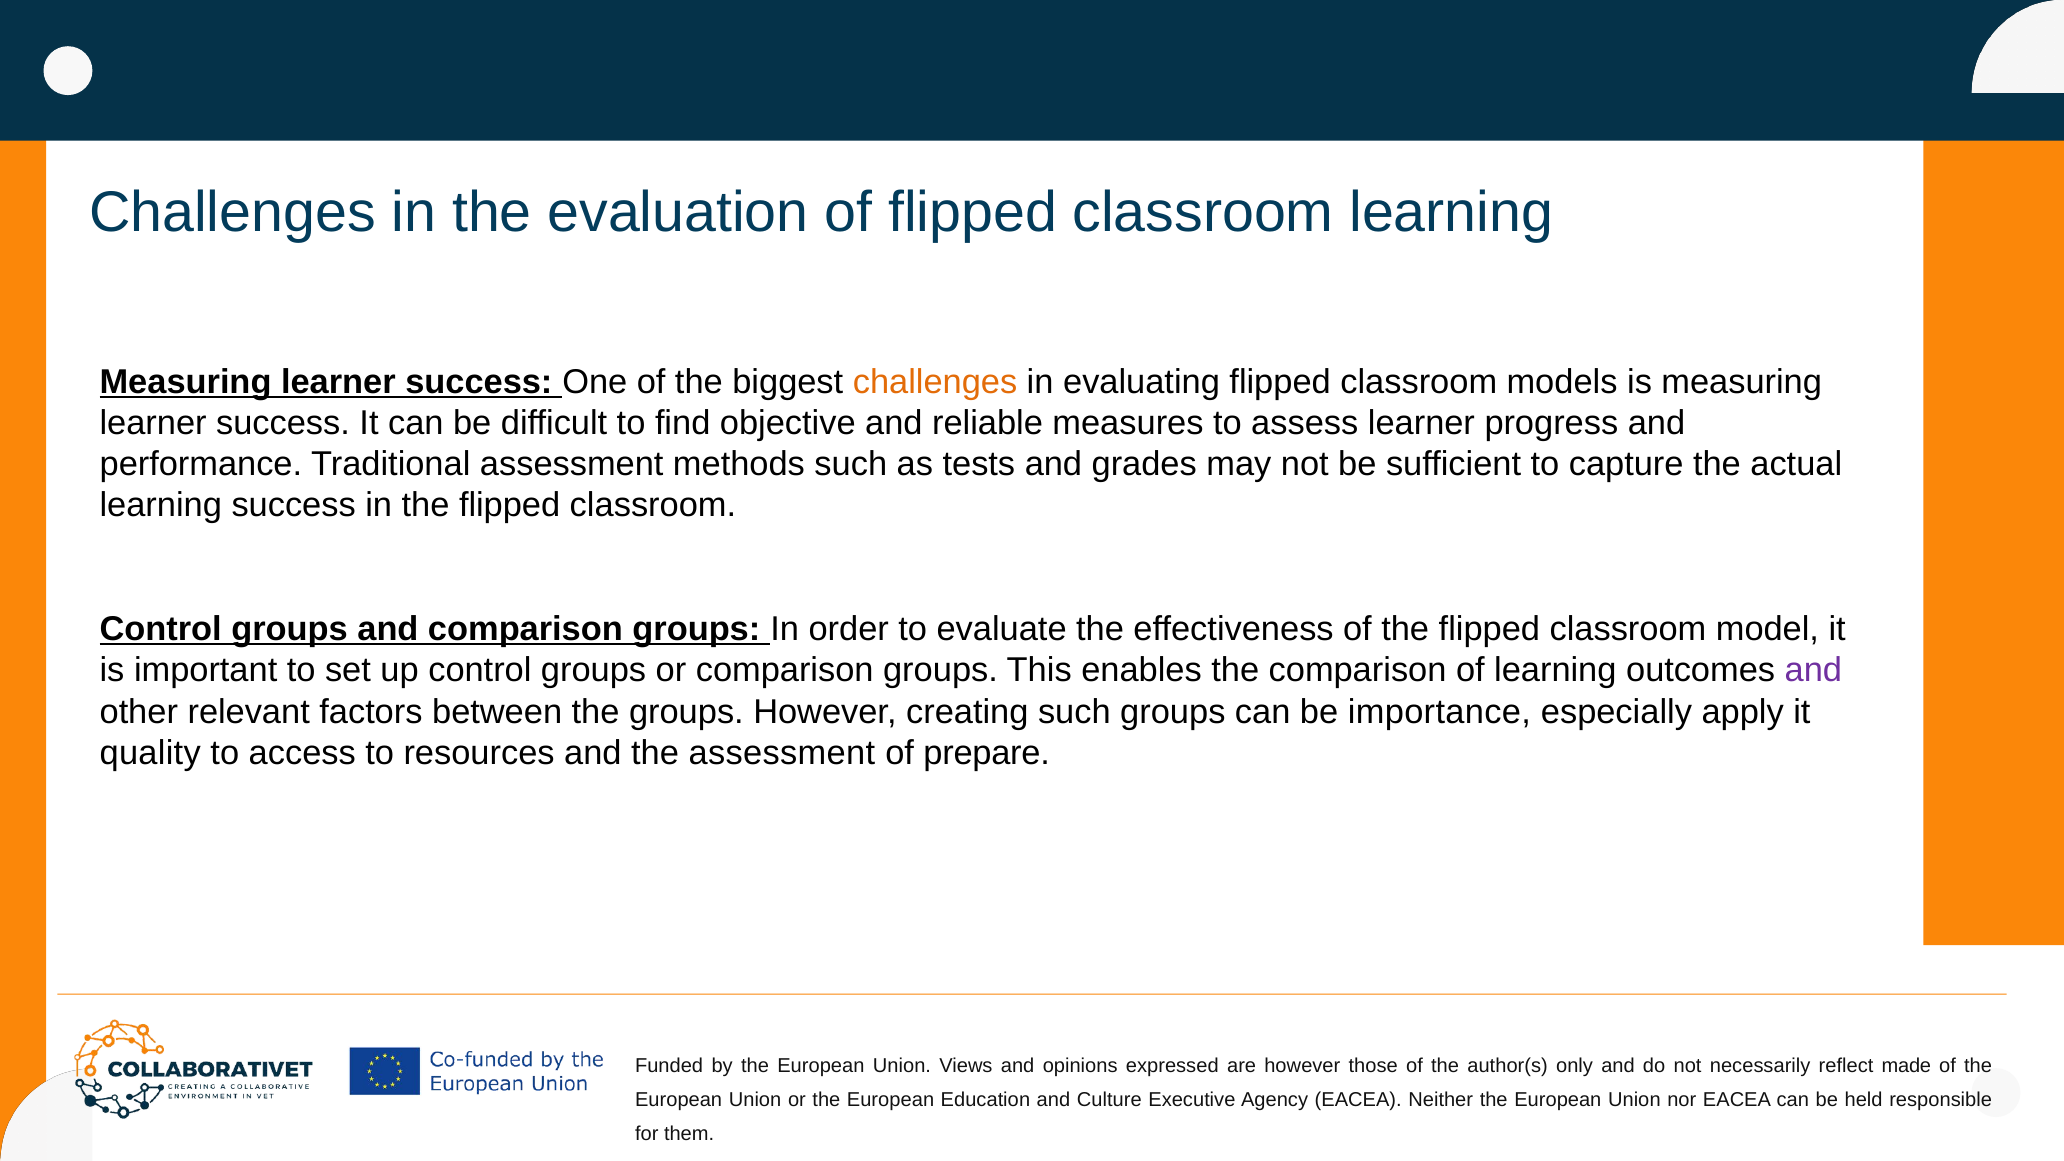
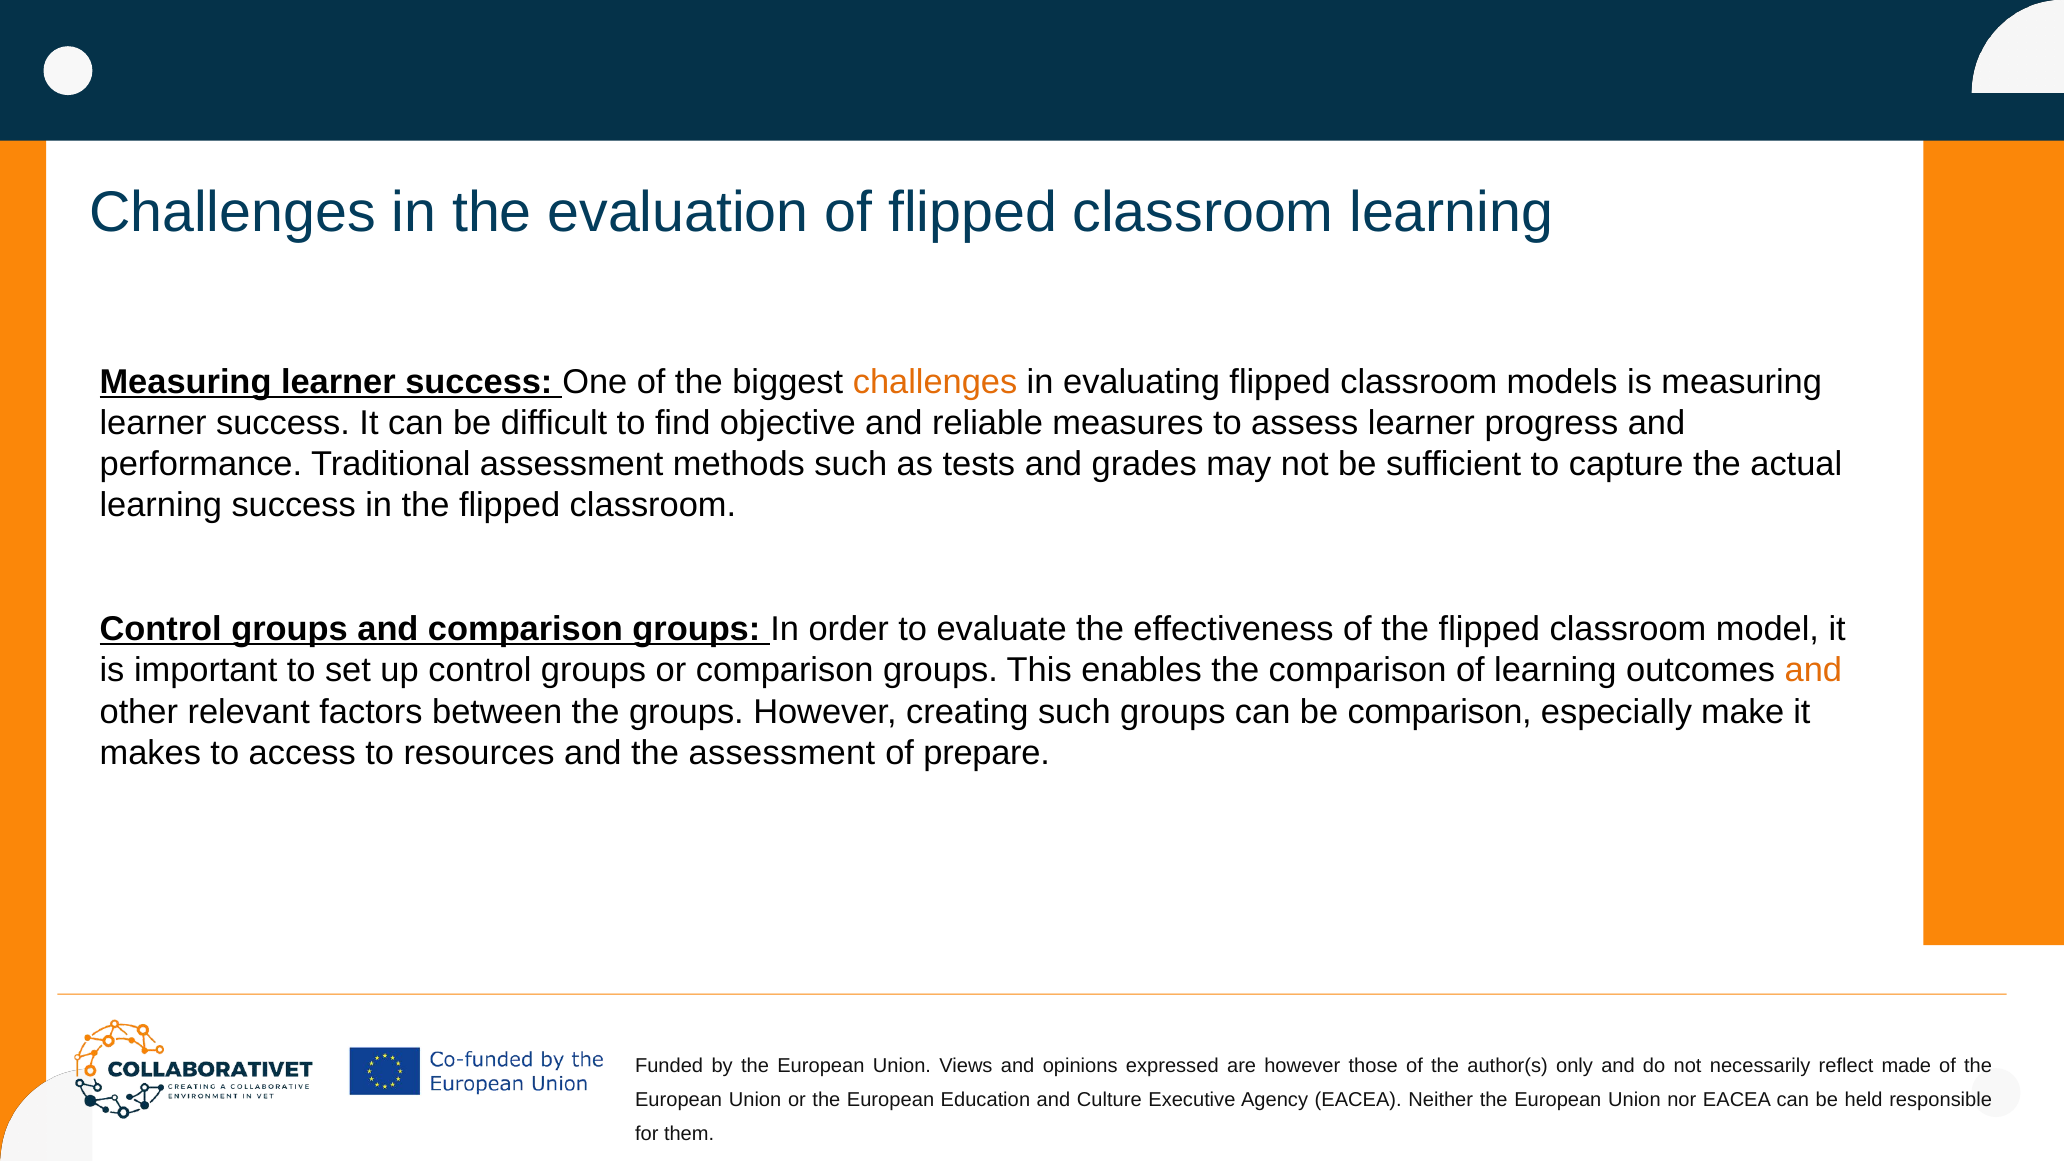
and colour: purple -> orange (1813, 671)
be importance: importance -> comparison (1440, 712)
apply: apply -> make (1743, 712)
quality: quality -> makes (150, 753)
